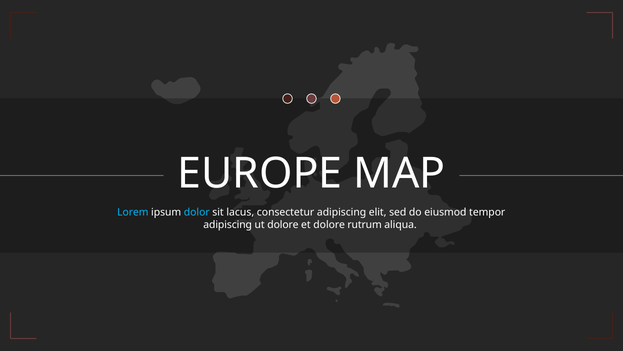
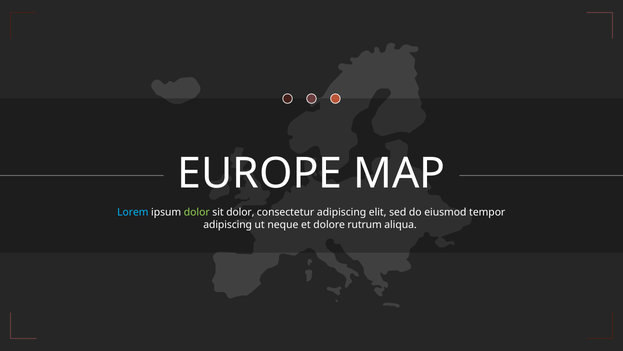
dolor colour: light blue -> light green (197, 212)
sit lacus: lacus -> dolor (240, 212)
ut dolore: dolore -> neque (283, 224)
